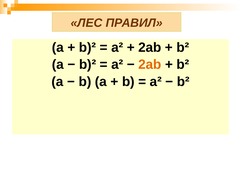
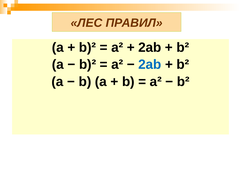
2ab colour: orange -> blue (150, 64)
